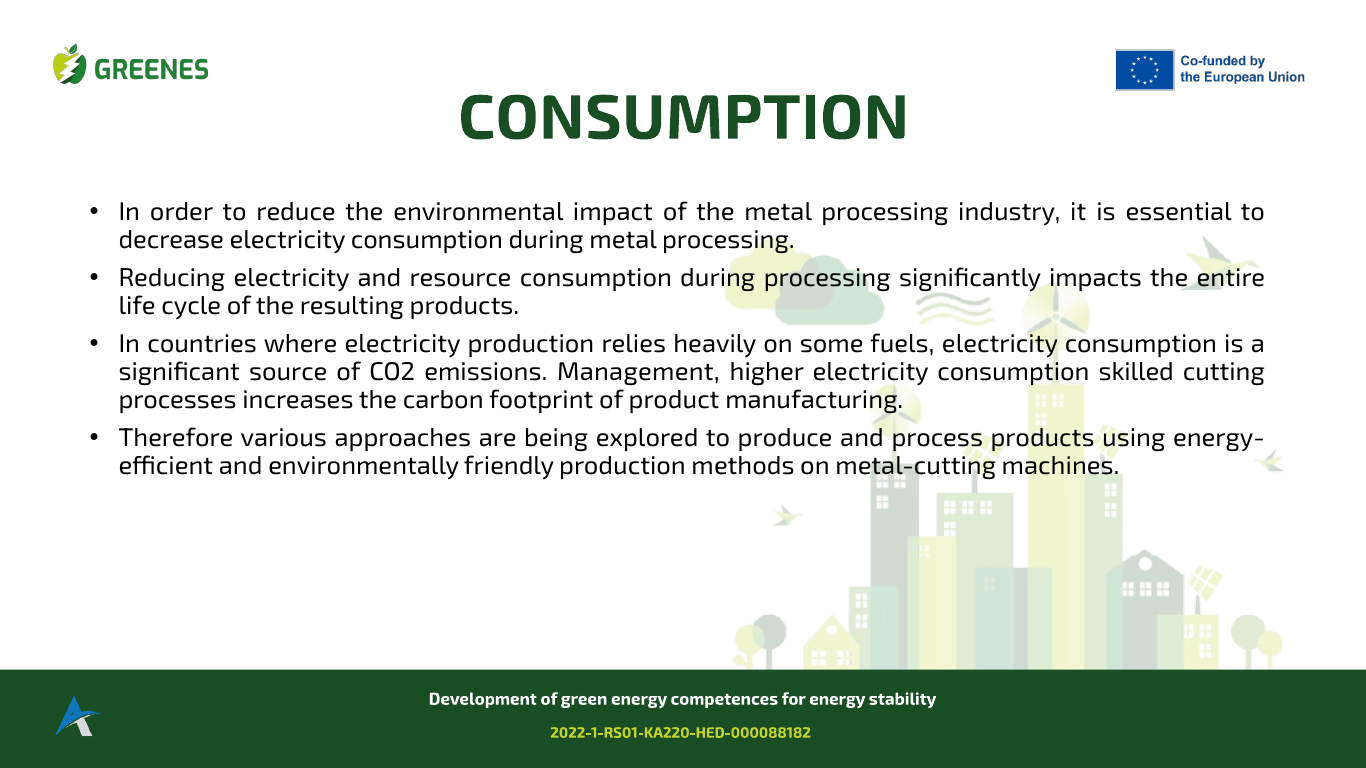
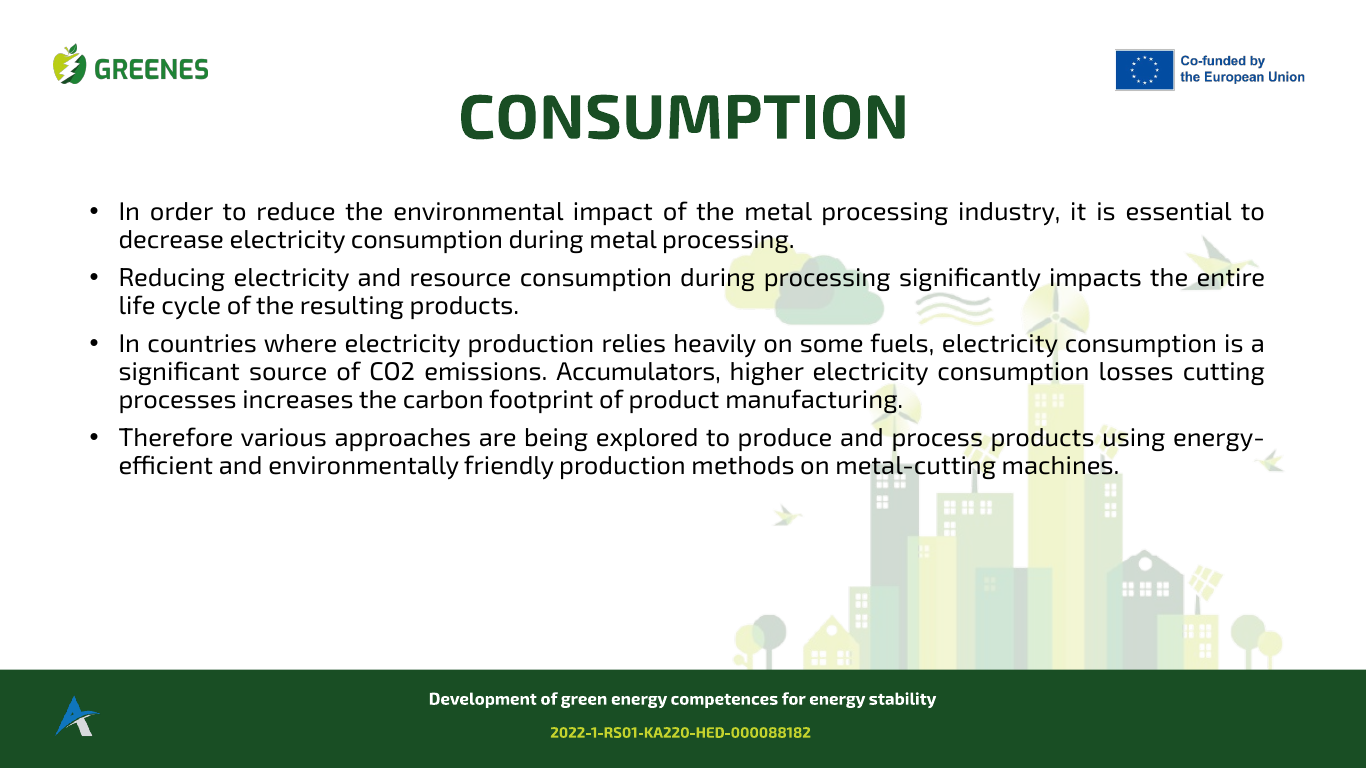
Management: Management -> Accumulators (639, 372)
skilled: skilled -> losses (1136, 372)
